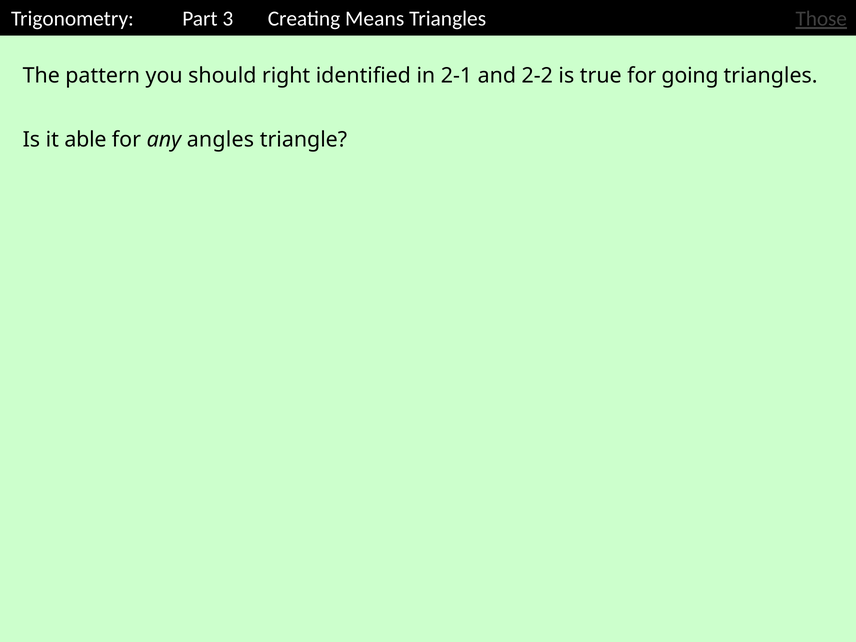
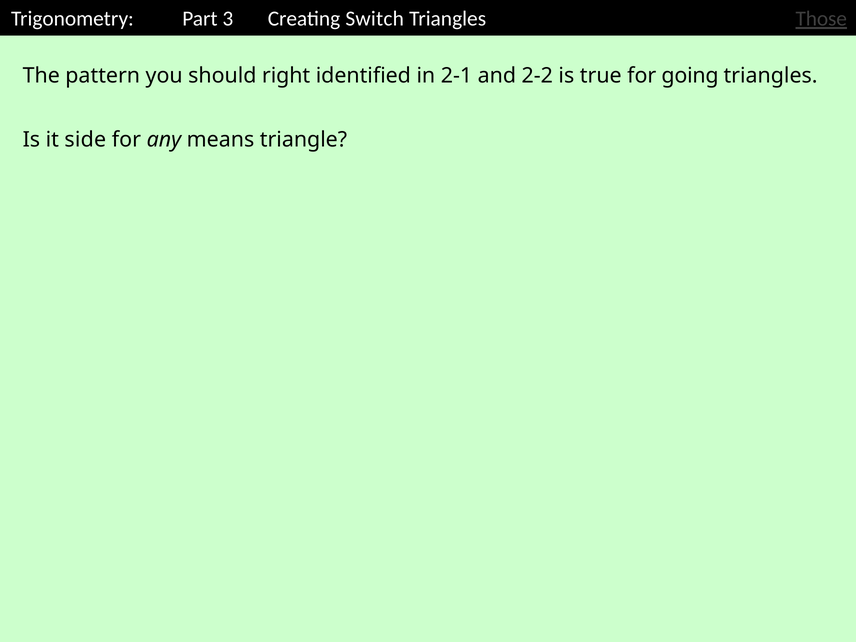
Means: Means -> Switch (375, 19)
able: able -> side (85, 140)
angles: angles -> means (221, 140)
